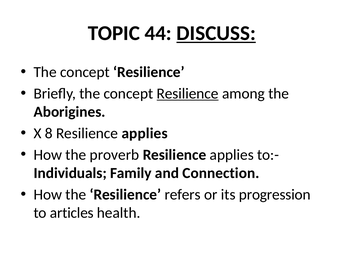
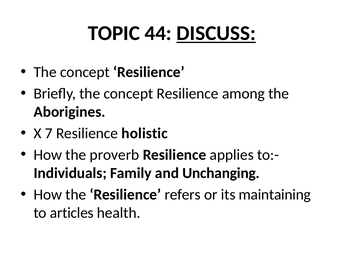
Resilience underline: present -> none (188, 94)
8: 8 -> 7 (49, 133)
applies: applies -> holistic (145, 133)
Connection: Connection -> Unchanging (221, 173)
progression: progression -> maintaining (275, 195)
